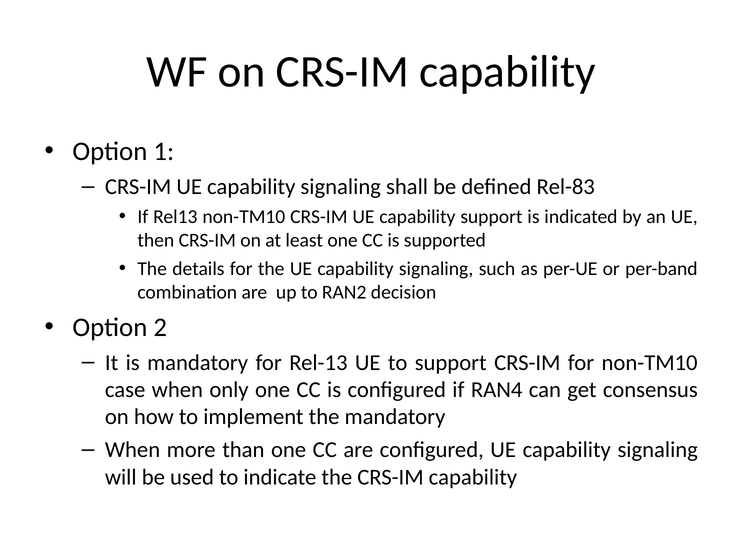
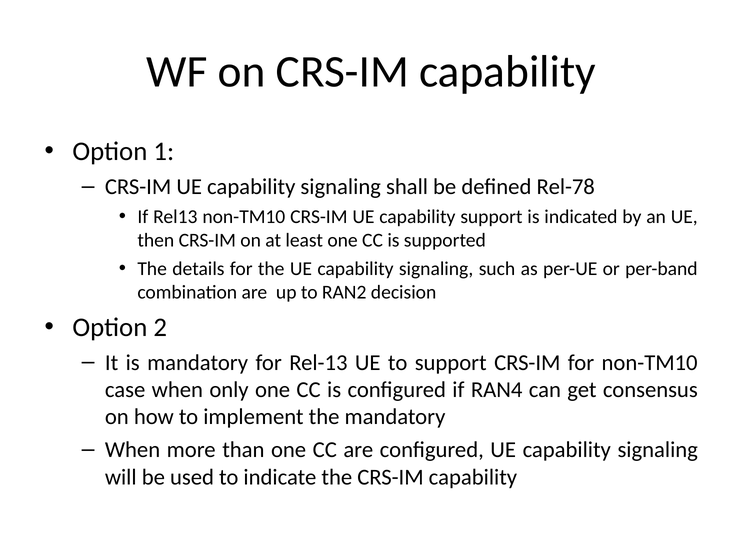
Rel-83: Rel-83 -> Rel-78 (566, 187)
